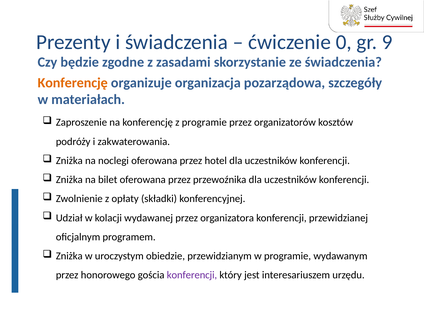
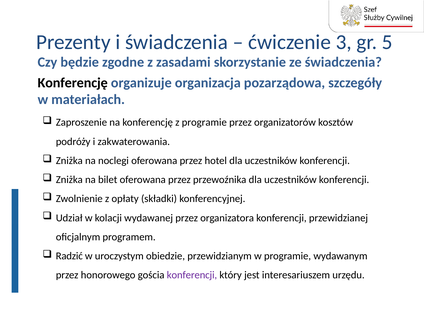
0: 0 -> 3 (344, 42)
9: 9 -> 5 (387, 42)
Konferencję colour: orange -> black (73, 83)
Zniżka: Zniżka -> Radzić (69, 256)
